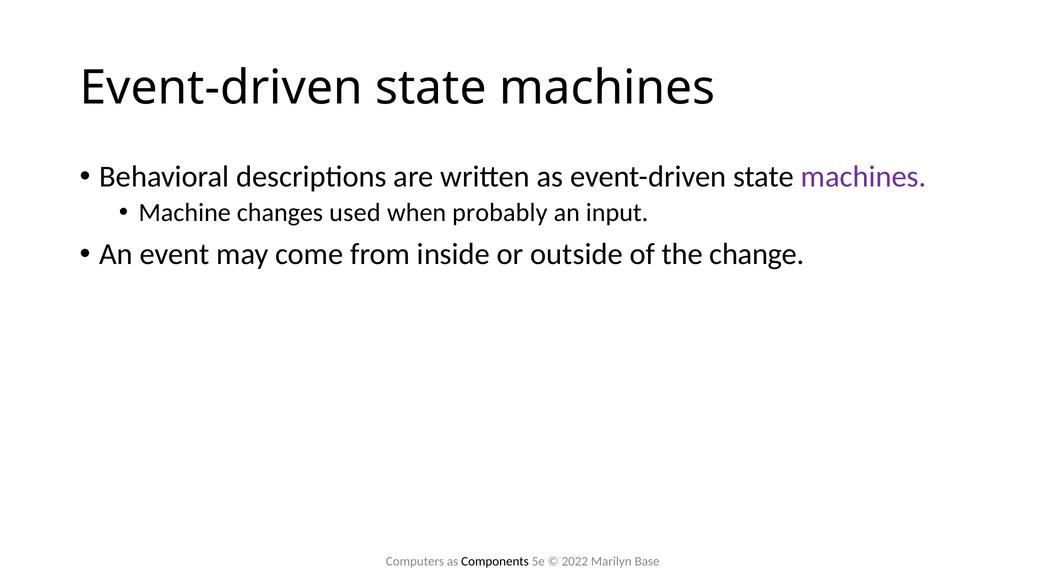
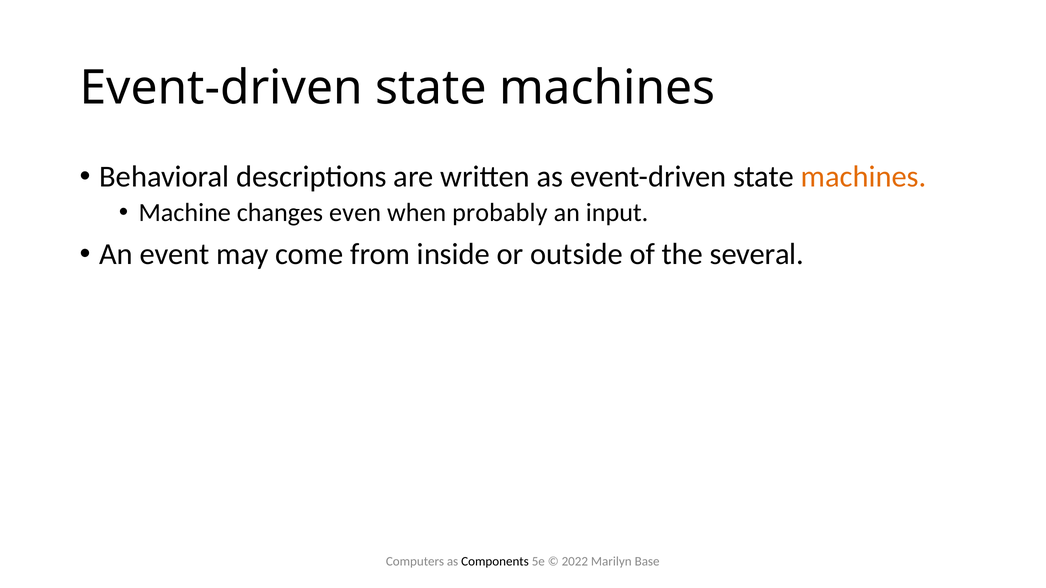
machines colour: purple -> orange (864, 177)
used: used -> even (355, 213)
change: change -> several (757, 254)
